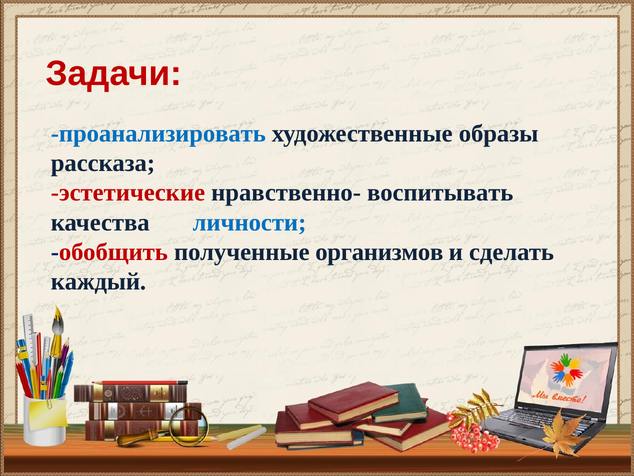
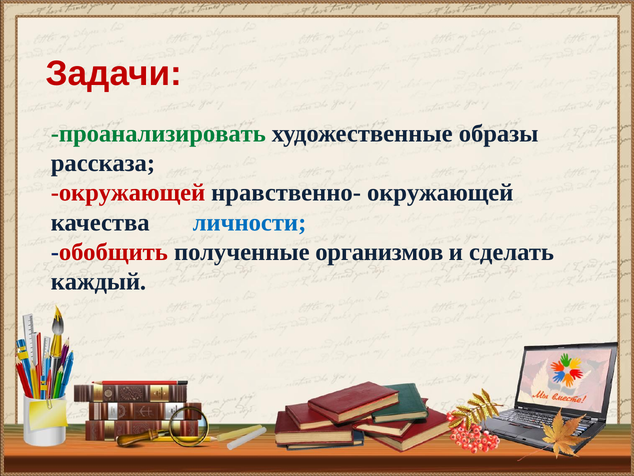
проанализировать colour: blue -> green (158, 133)
эстетические: эстетические -> окружающей (128, 193)
нравственно- воспитывать: воспитывать -> окружающей (440, 193)
